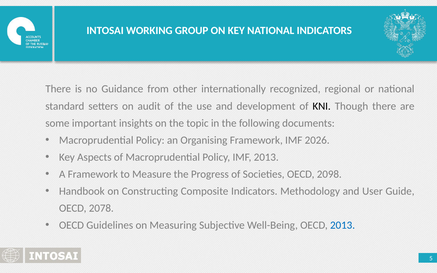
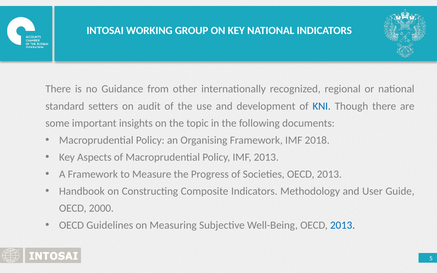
KNI colour: black -> blue (322, 106)
2026: 2026 -> 2018 (317, 140)
Societies OECD 2098: 2098 -> 2013 (329, 174)
2078: 2078 -> 2000 (101, 208)
